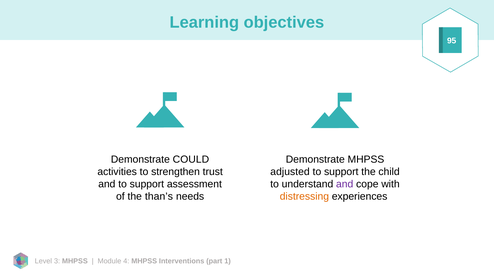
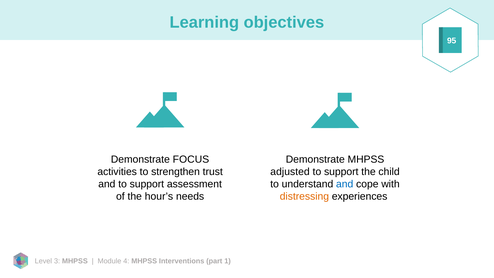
COULD: COULD -> FOCUS (191, 159)
and colour: purple -> blue (345, 184)
than’s: than’s -> hour’s (159, 196)
